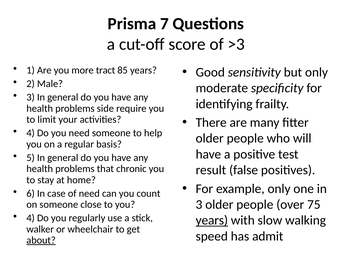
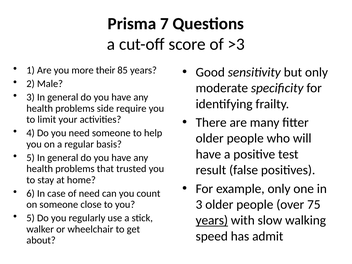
tract: tract -> their (106, 70)
chronic: chronic -> trusted (131, 169)
4: 4 -> 5 (31, 218)
about underline: present -> none (41, 240)
